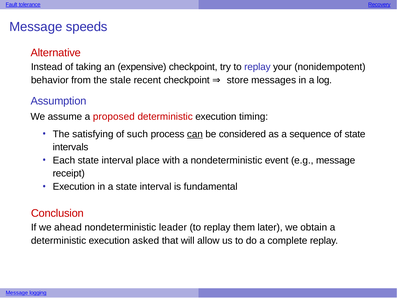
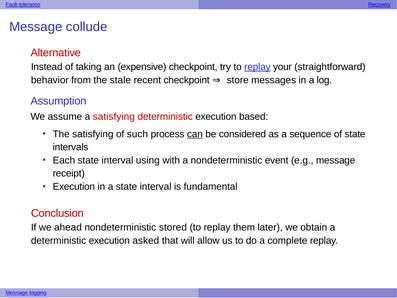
speeds: speeds -> collude (87, 27)
replay underline: none -> present (257, 67)
nonidempotent: nonidempotent -> straightforward (330, 67)
a proposed: proposed -> satisfying (114, 117)
timing: timing -> based (254, 117)
place: place -> using (148, 160)
leader: leader -> stored (173, 227)
